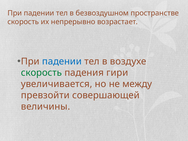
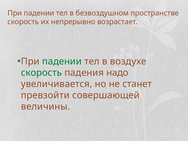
падении colour: blue -> green (62, 61)
гири: гири -> надо (117, 73)
между: между -> станет (137, 84)
